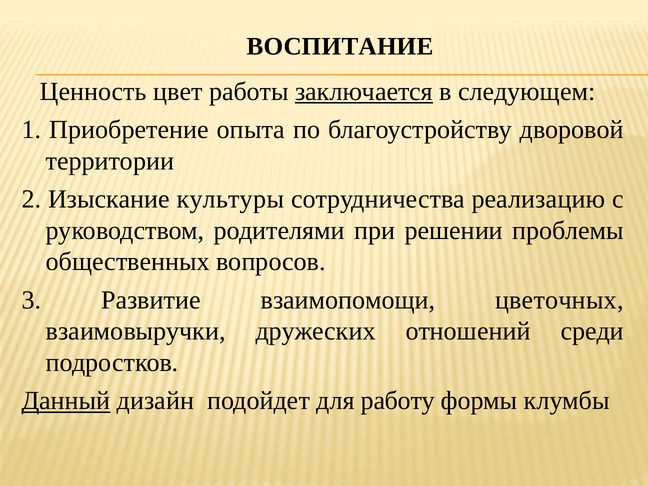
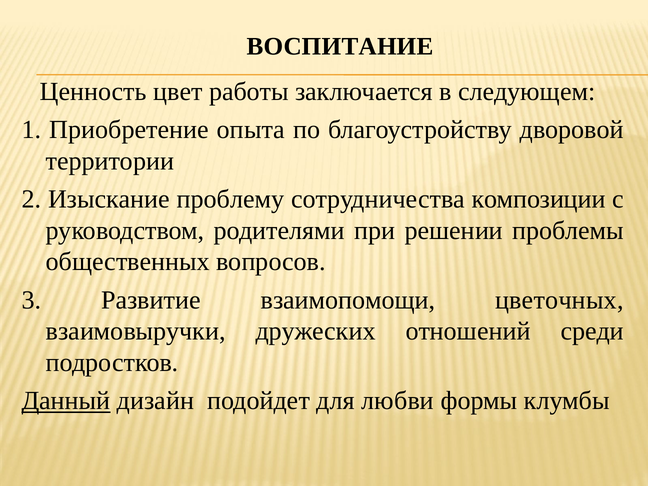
заключается underline: present -> none (364, 92)
культуры: культуры -> проблему (231, 199)
реализацию: реализацию -> композиции (539, 199)
работу: работу -> любви (398, 401)
